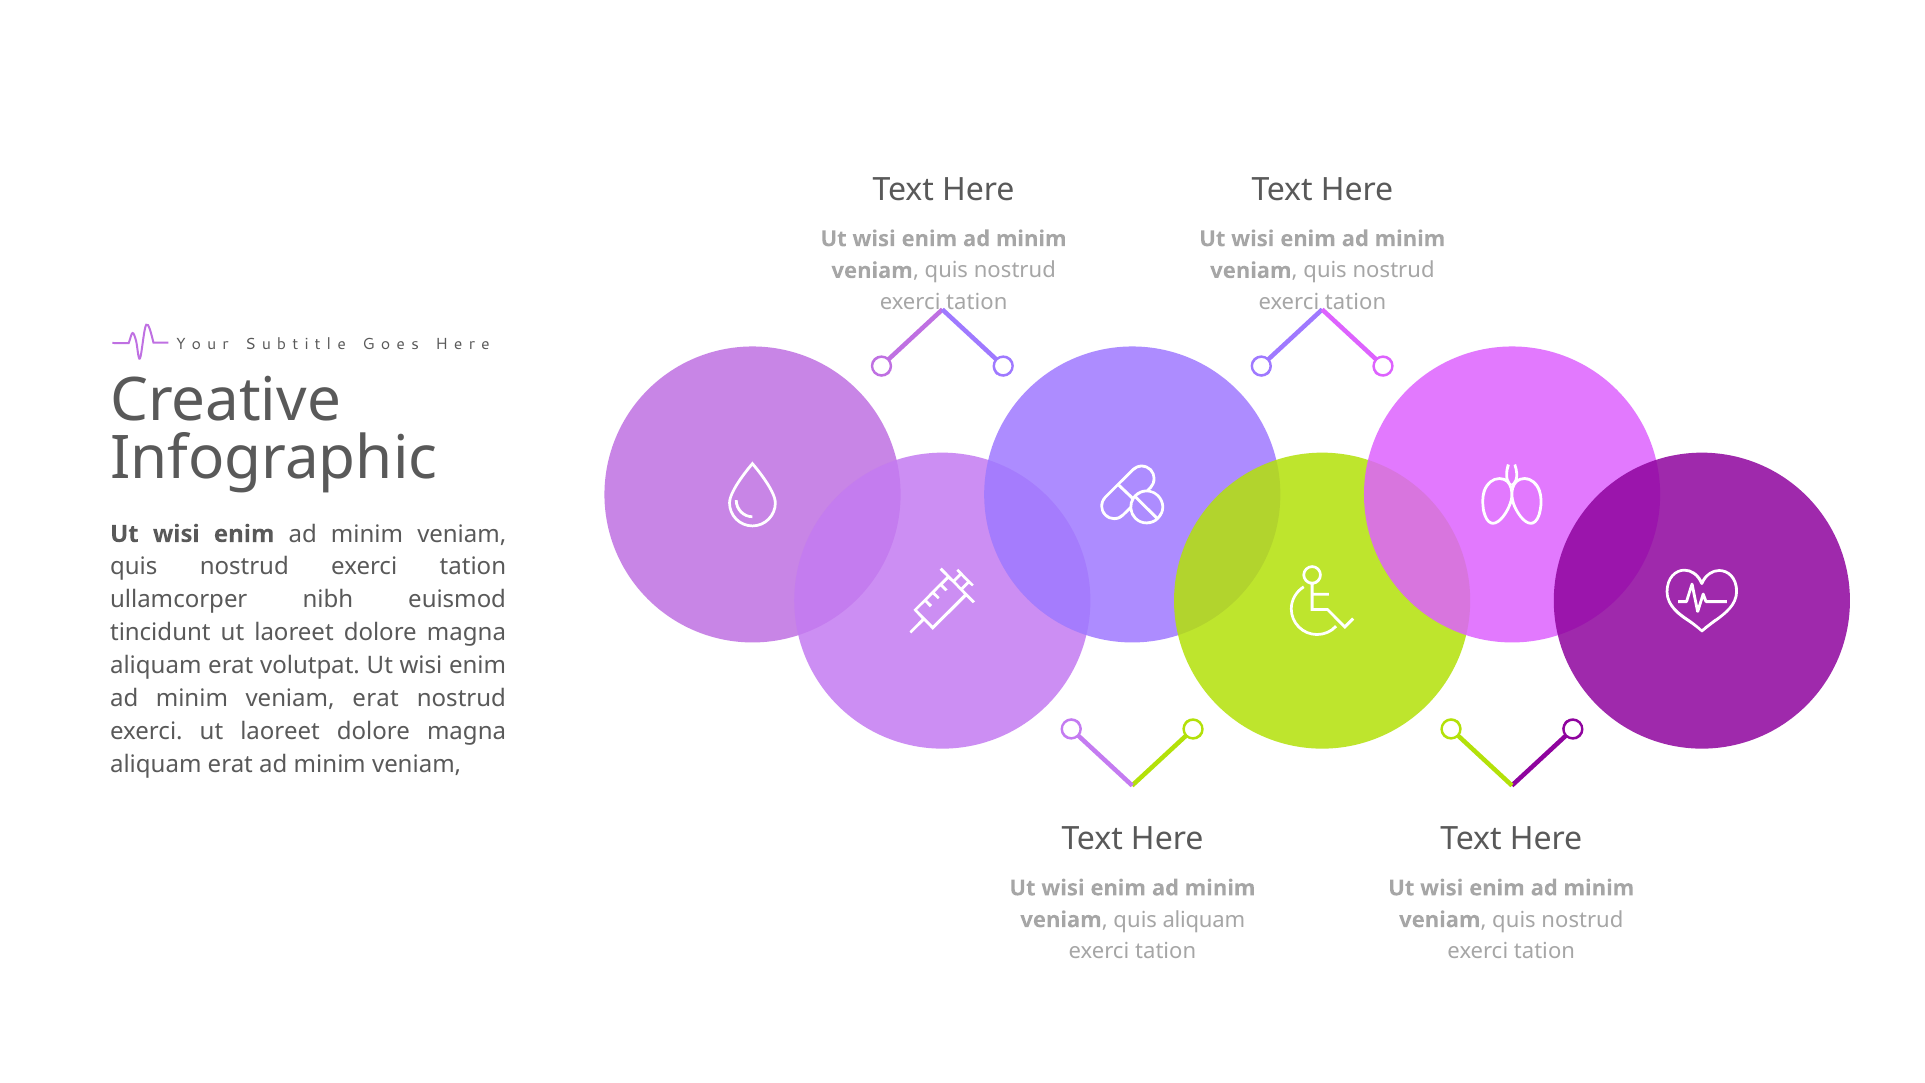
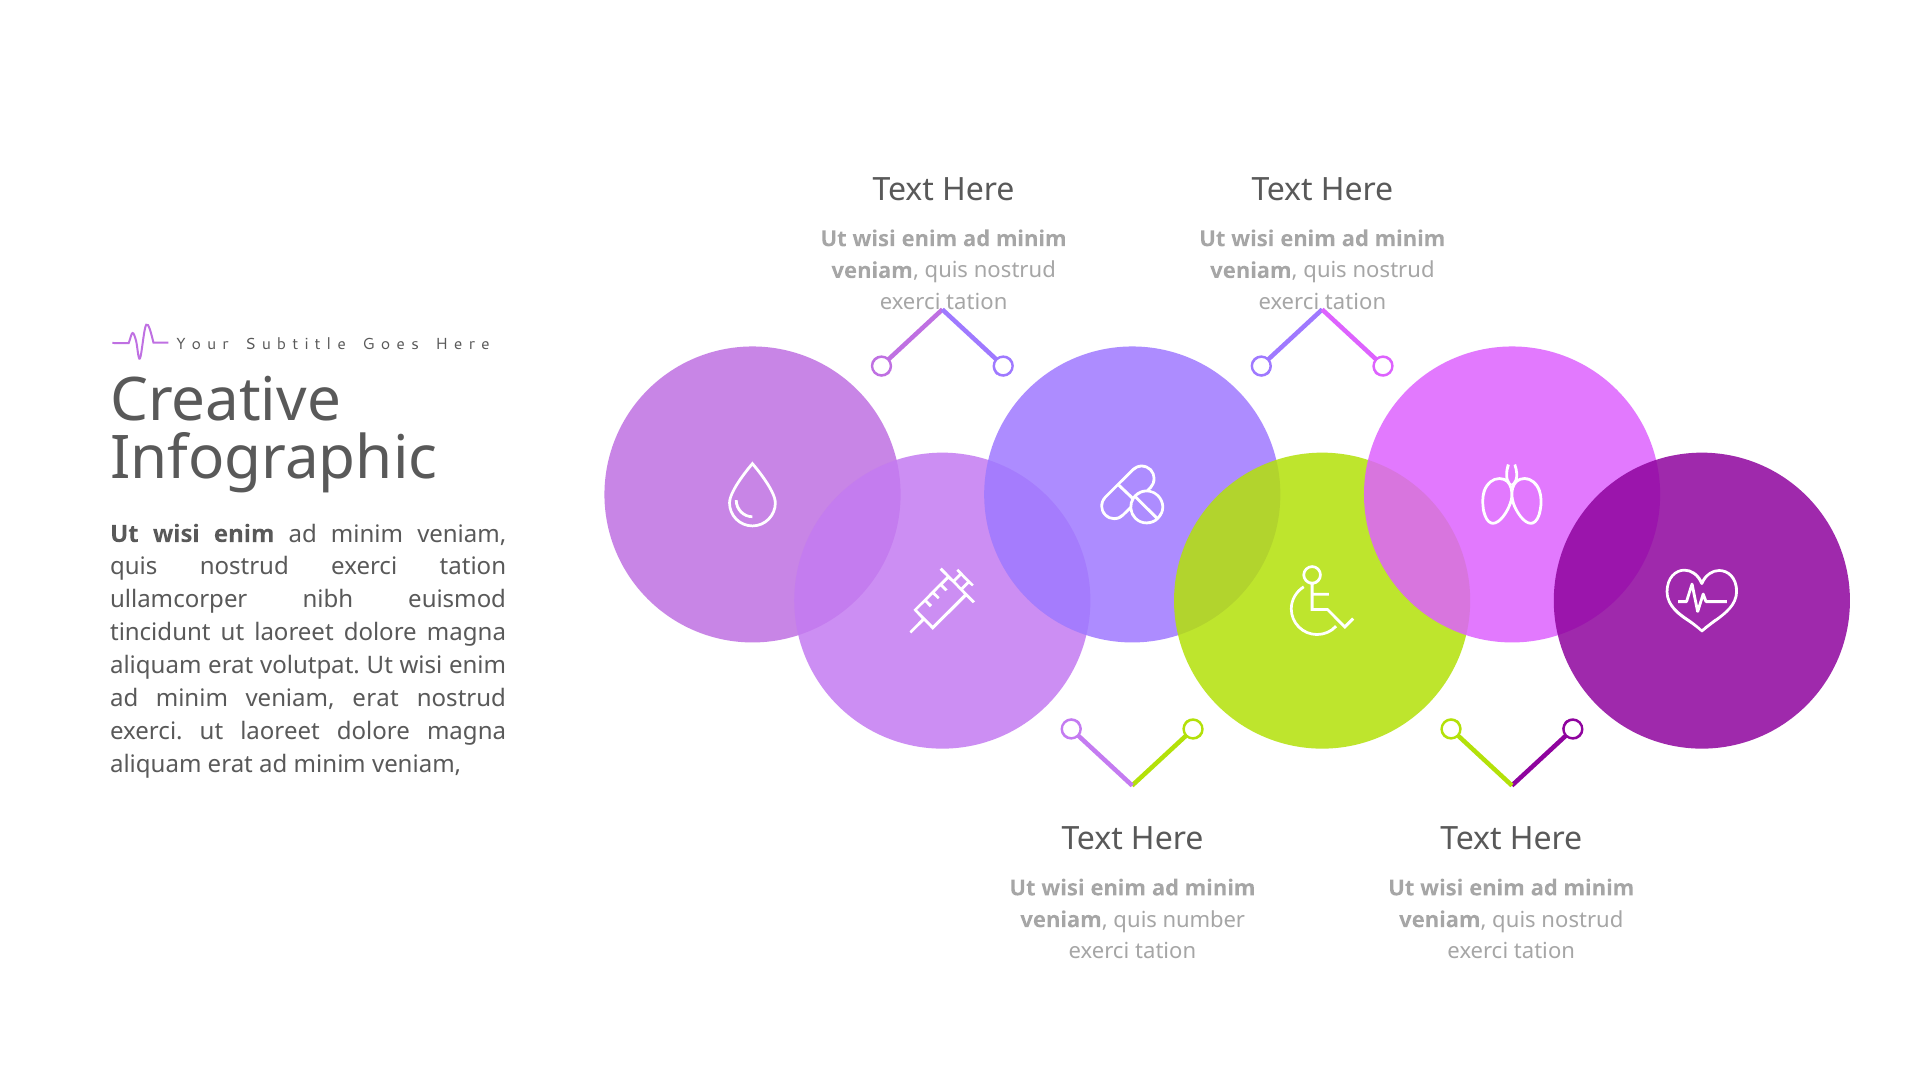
quis aliquam: aliquam -> number (1204, 920)
